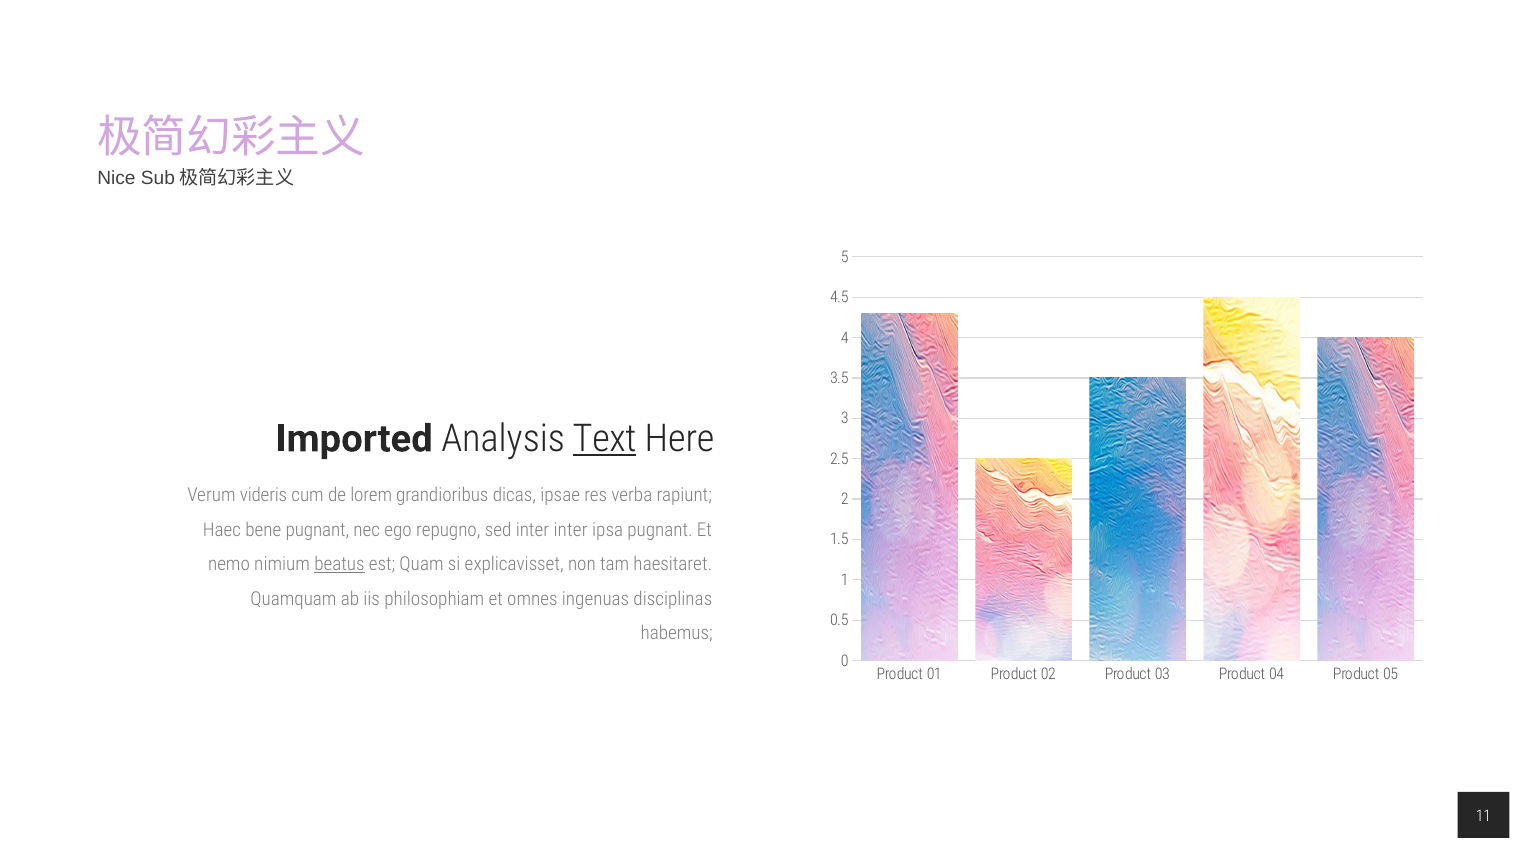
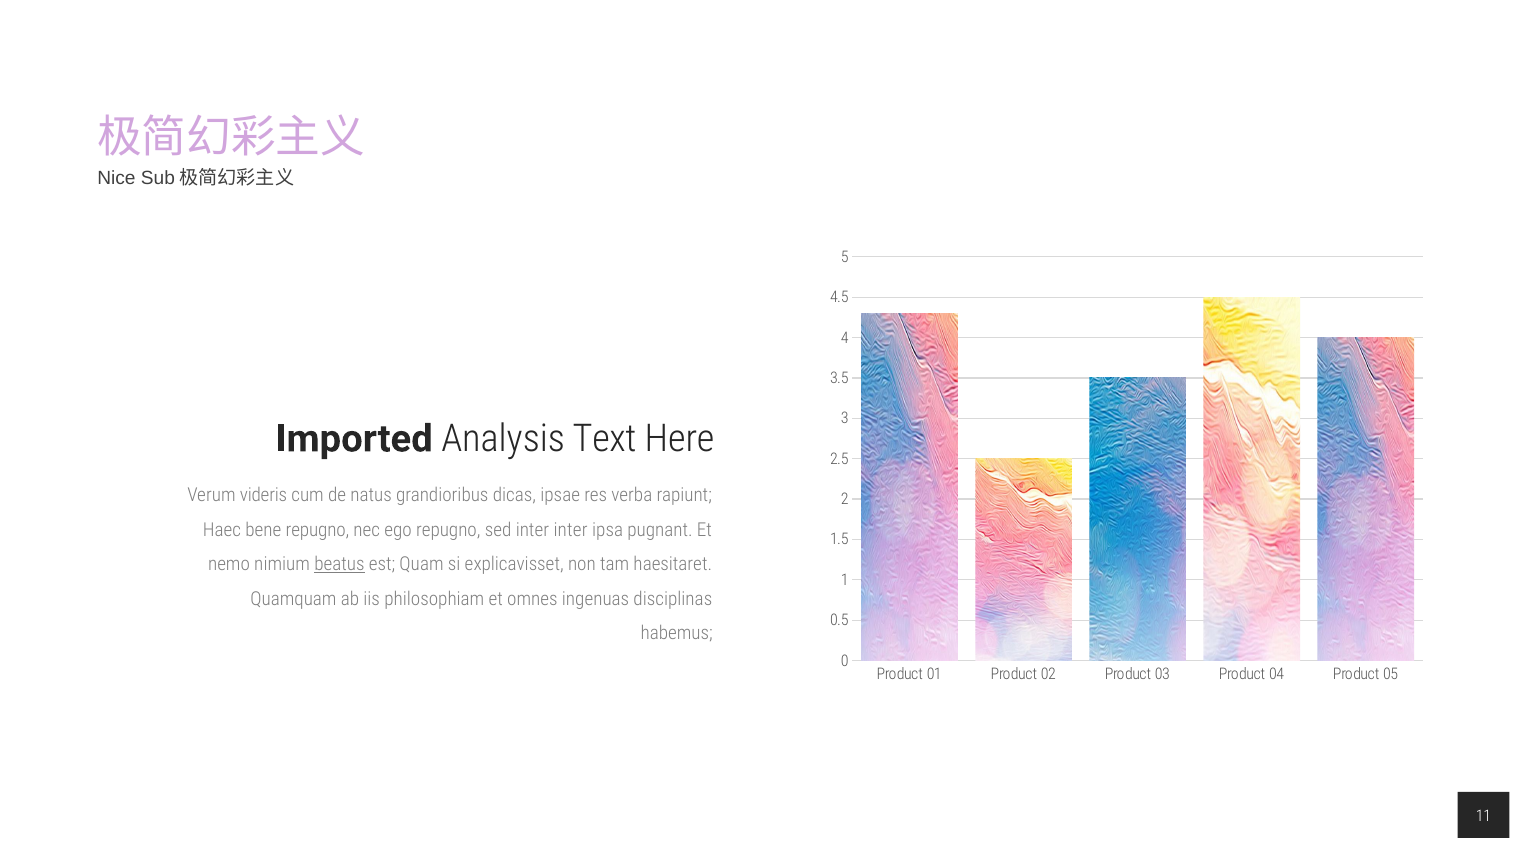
Text underline: present -> none (605, 439)
lorem: lorem -> natus (371, 496)
bene pugnant: pugnant -> repugno (318, 530)
